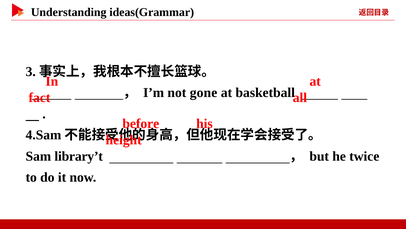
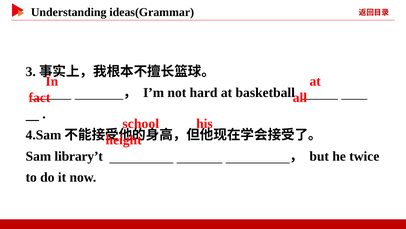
gone: gone -> hard (204, 93)
before: before -> school (141, 123)
